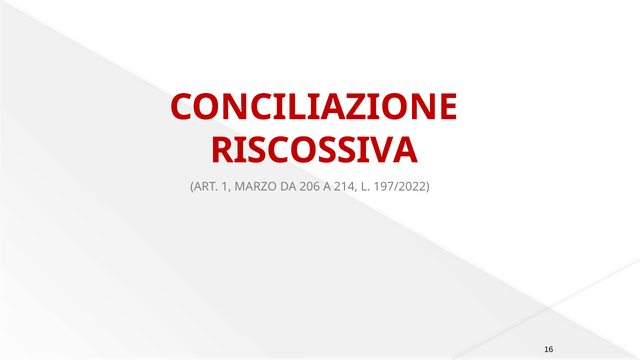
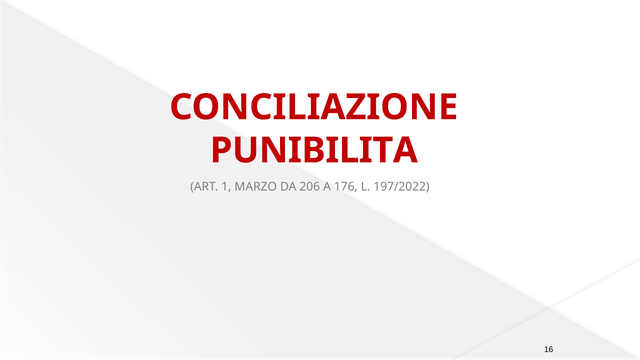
RISCOSSIVA: RISCOSSIVA -> PUNIBILITA (314, 150)
214: 214 -> 176 (346, 187)
